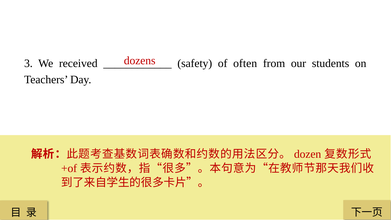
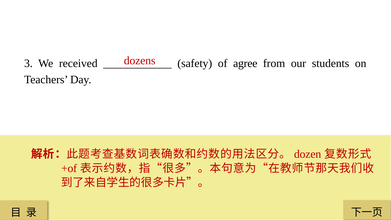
often: often -> agree (245, 63)
